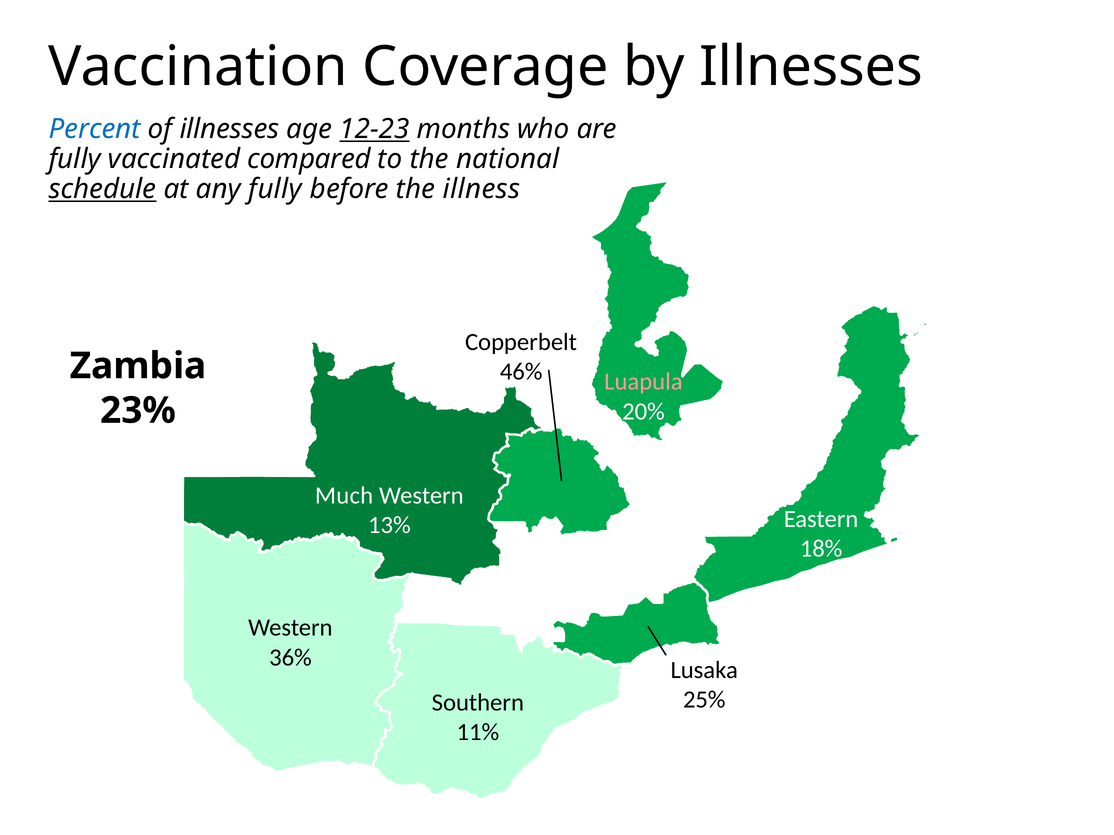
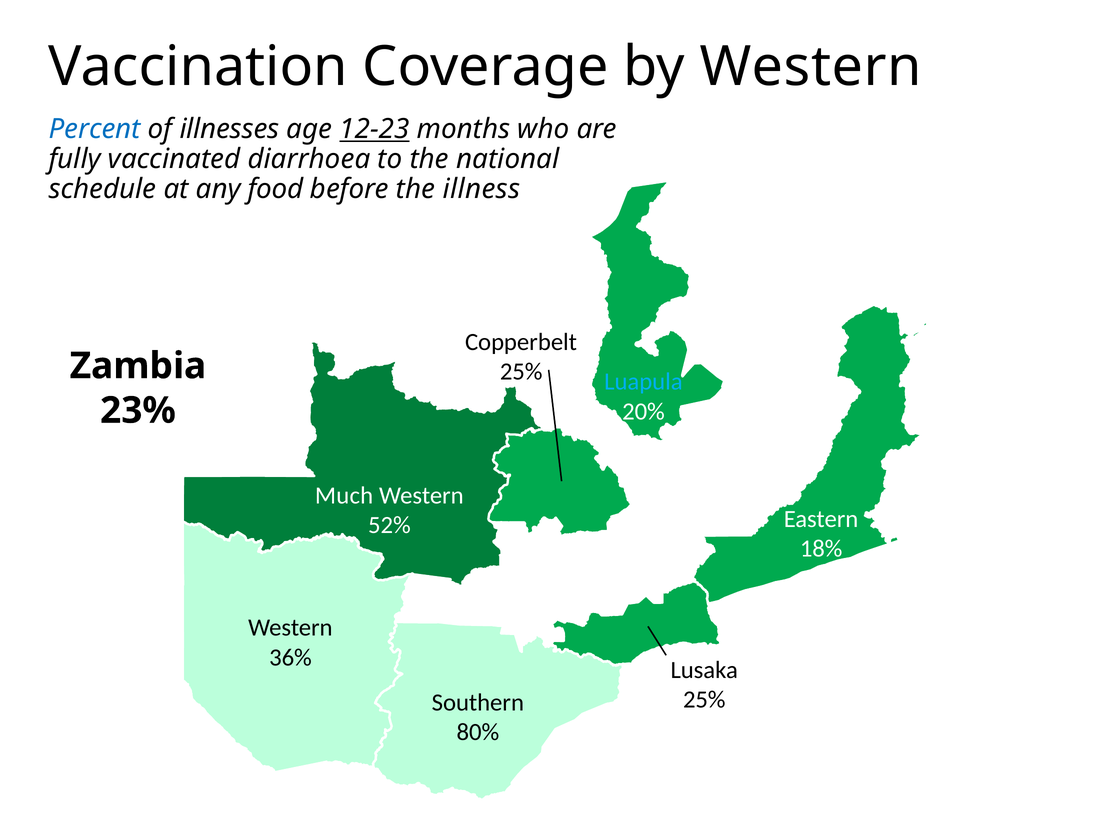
by Illnesses: Illnesses -> Western (811, 67)
compared: compared -> diarrhoea (309, 159)
schedule underline: present -> none (102, 189)
any fully: fully -> food (275, 189)
46%: 46% -> 25% (521, 372)
Luapula colour: pink -> light blue (643, 382)
13%: 13% -> 52% (389, 526)
11%: 11% -> 80% (478, 733)
